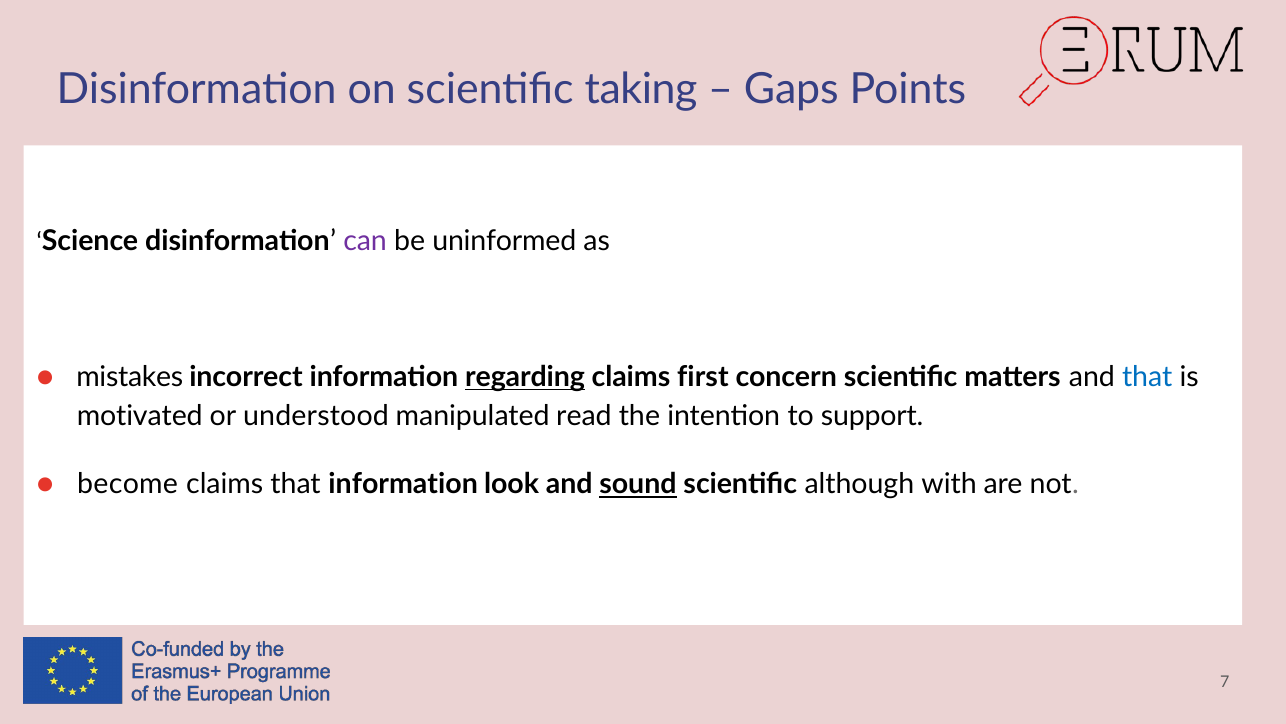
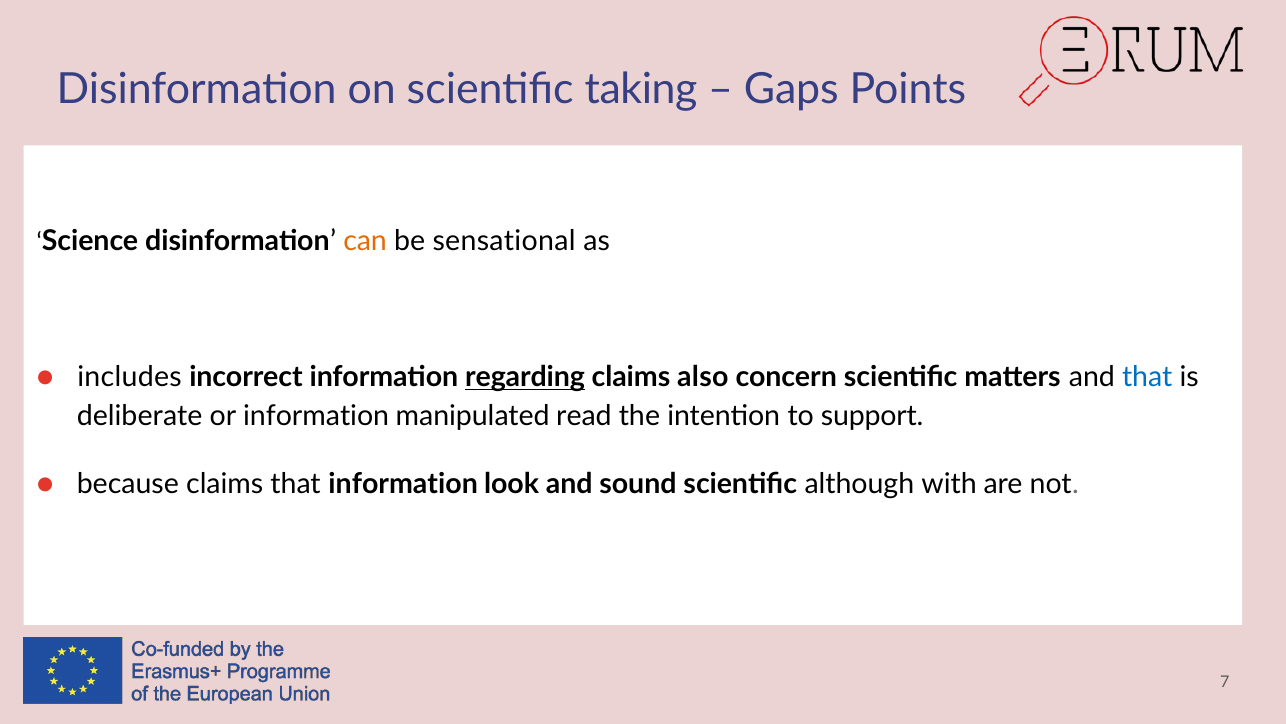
can colour: purple -> orange (365, 241)
uninformed: uninformed -> sensational (504, 241)
mistakes: mistakes -> includes (130, 377)
first: first -> also (703, 377)
motivated: motivated -> deliberate (140, 416)
or understood: understood -> information (316, 416)
become: become -> because (128, 484)
sound underline: present -> none (638, 484)
